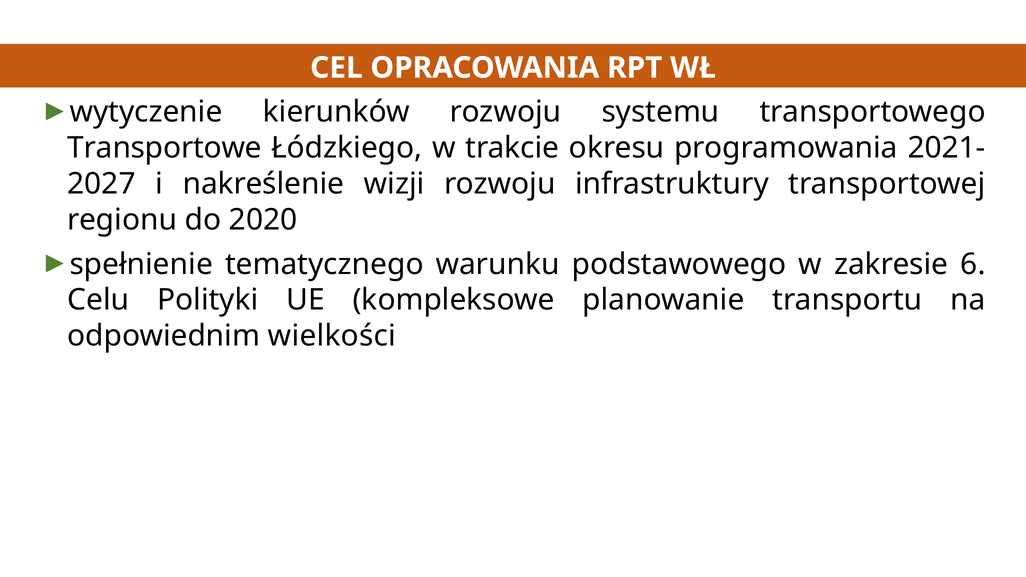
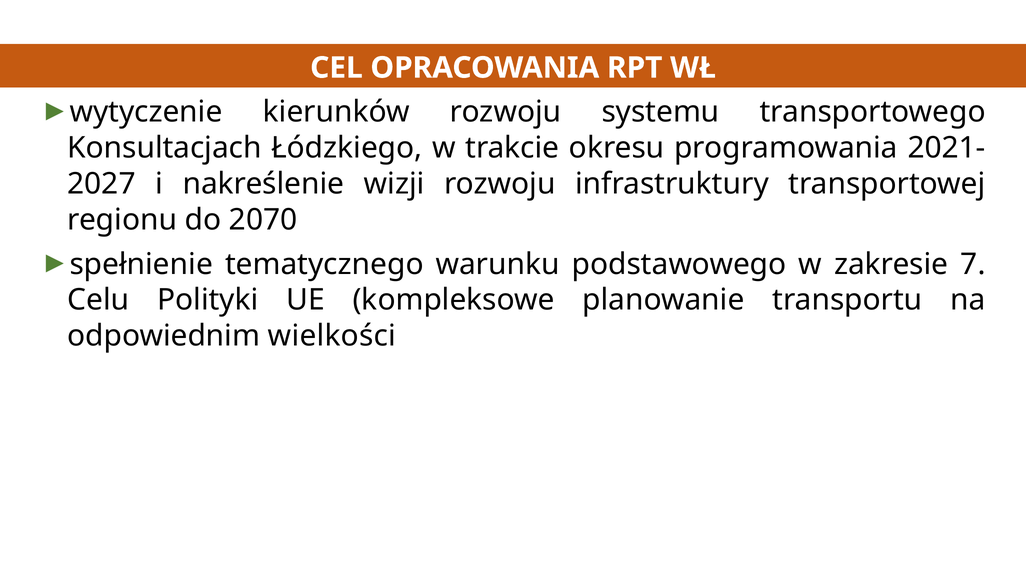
Transportowe: Transportowe -> Konsultacjach (165, 148)
2020: 2020 -> 2070 (263, 220)
6: 6 -> 7 (973, 264)
